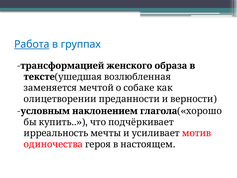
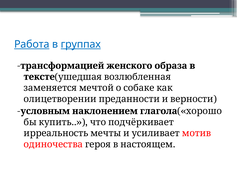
группах underline: none -> present (81, 44)
